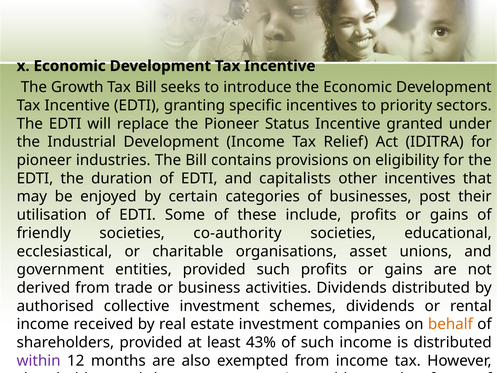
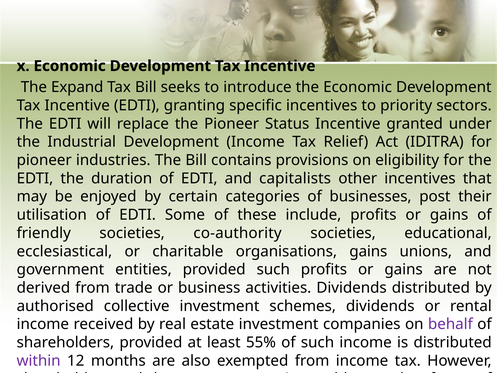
Growth: Growth -> Expand (77, 87)
organisations asset: asset -> gains (368, 251)
behalf colour: orange -> purple (450, 324)
43%: 43% -> 55% (261, 342)
